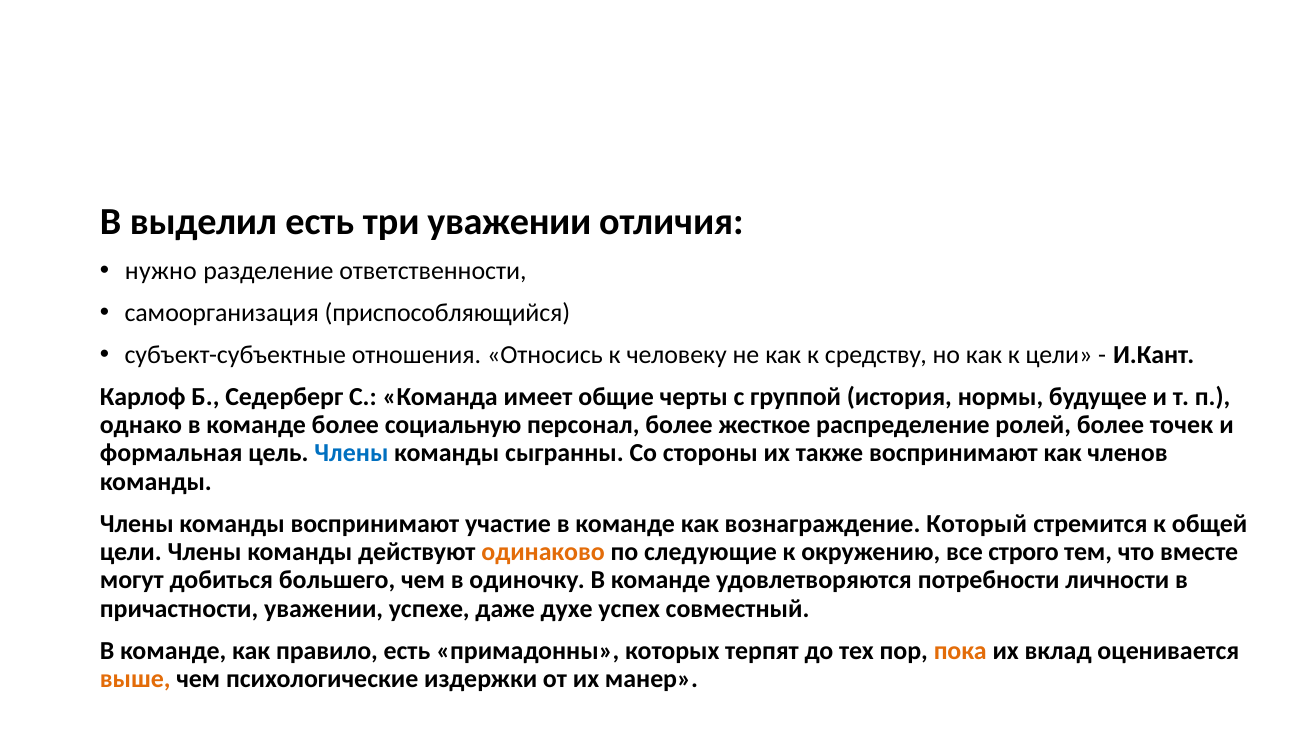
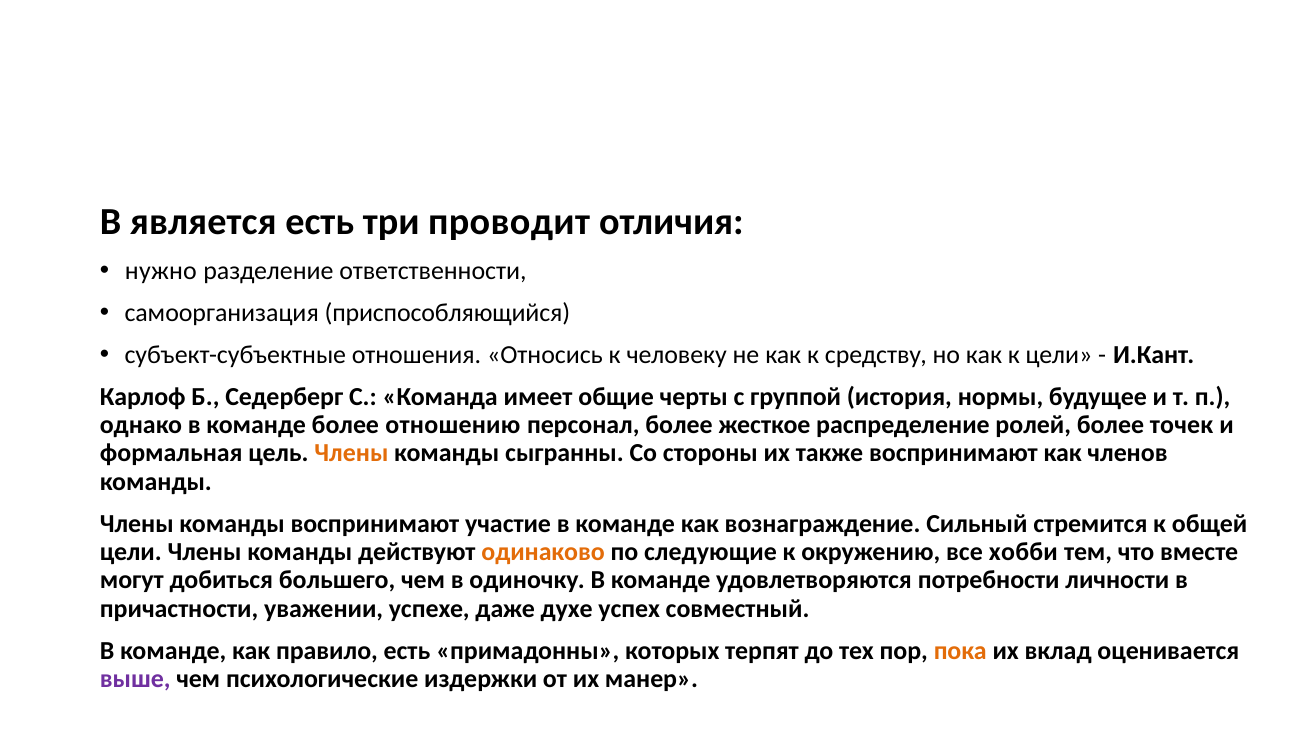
выделил: выделил -> является (203, 222)
три уважении: уважении -> проводит (509, 222)
социальную: социальную -> отношению (453, 425)
Члены colour: blue -> orange (351, 454)
Который: Который -> Сильный (977, 524)
строго: строго -> хобби (1023, 552)
выше colour: orange -> purple (135, 679)
